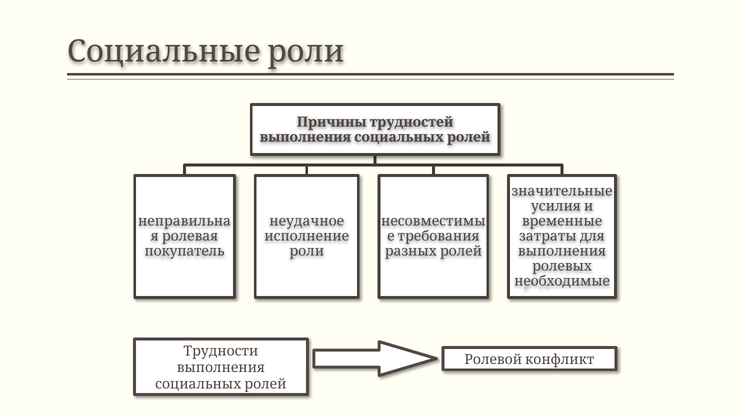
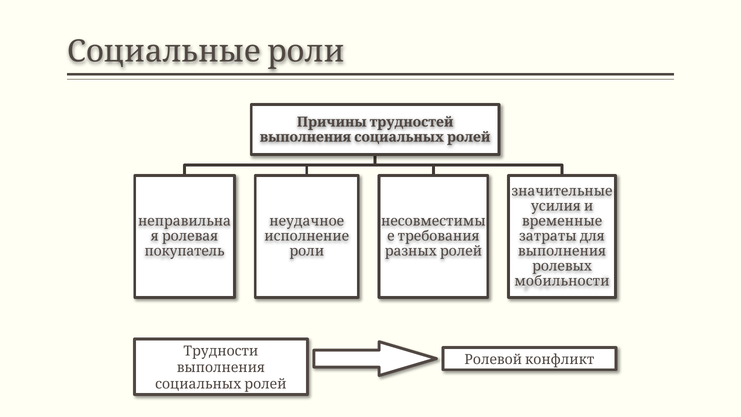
необходимые: необходимые -> мобильности (562, 281)
